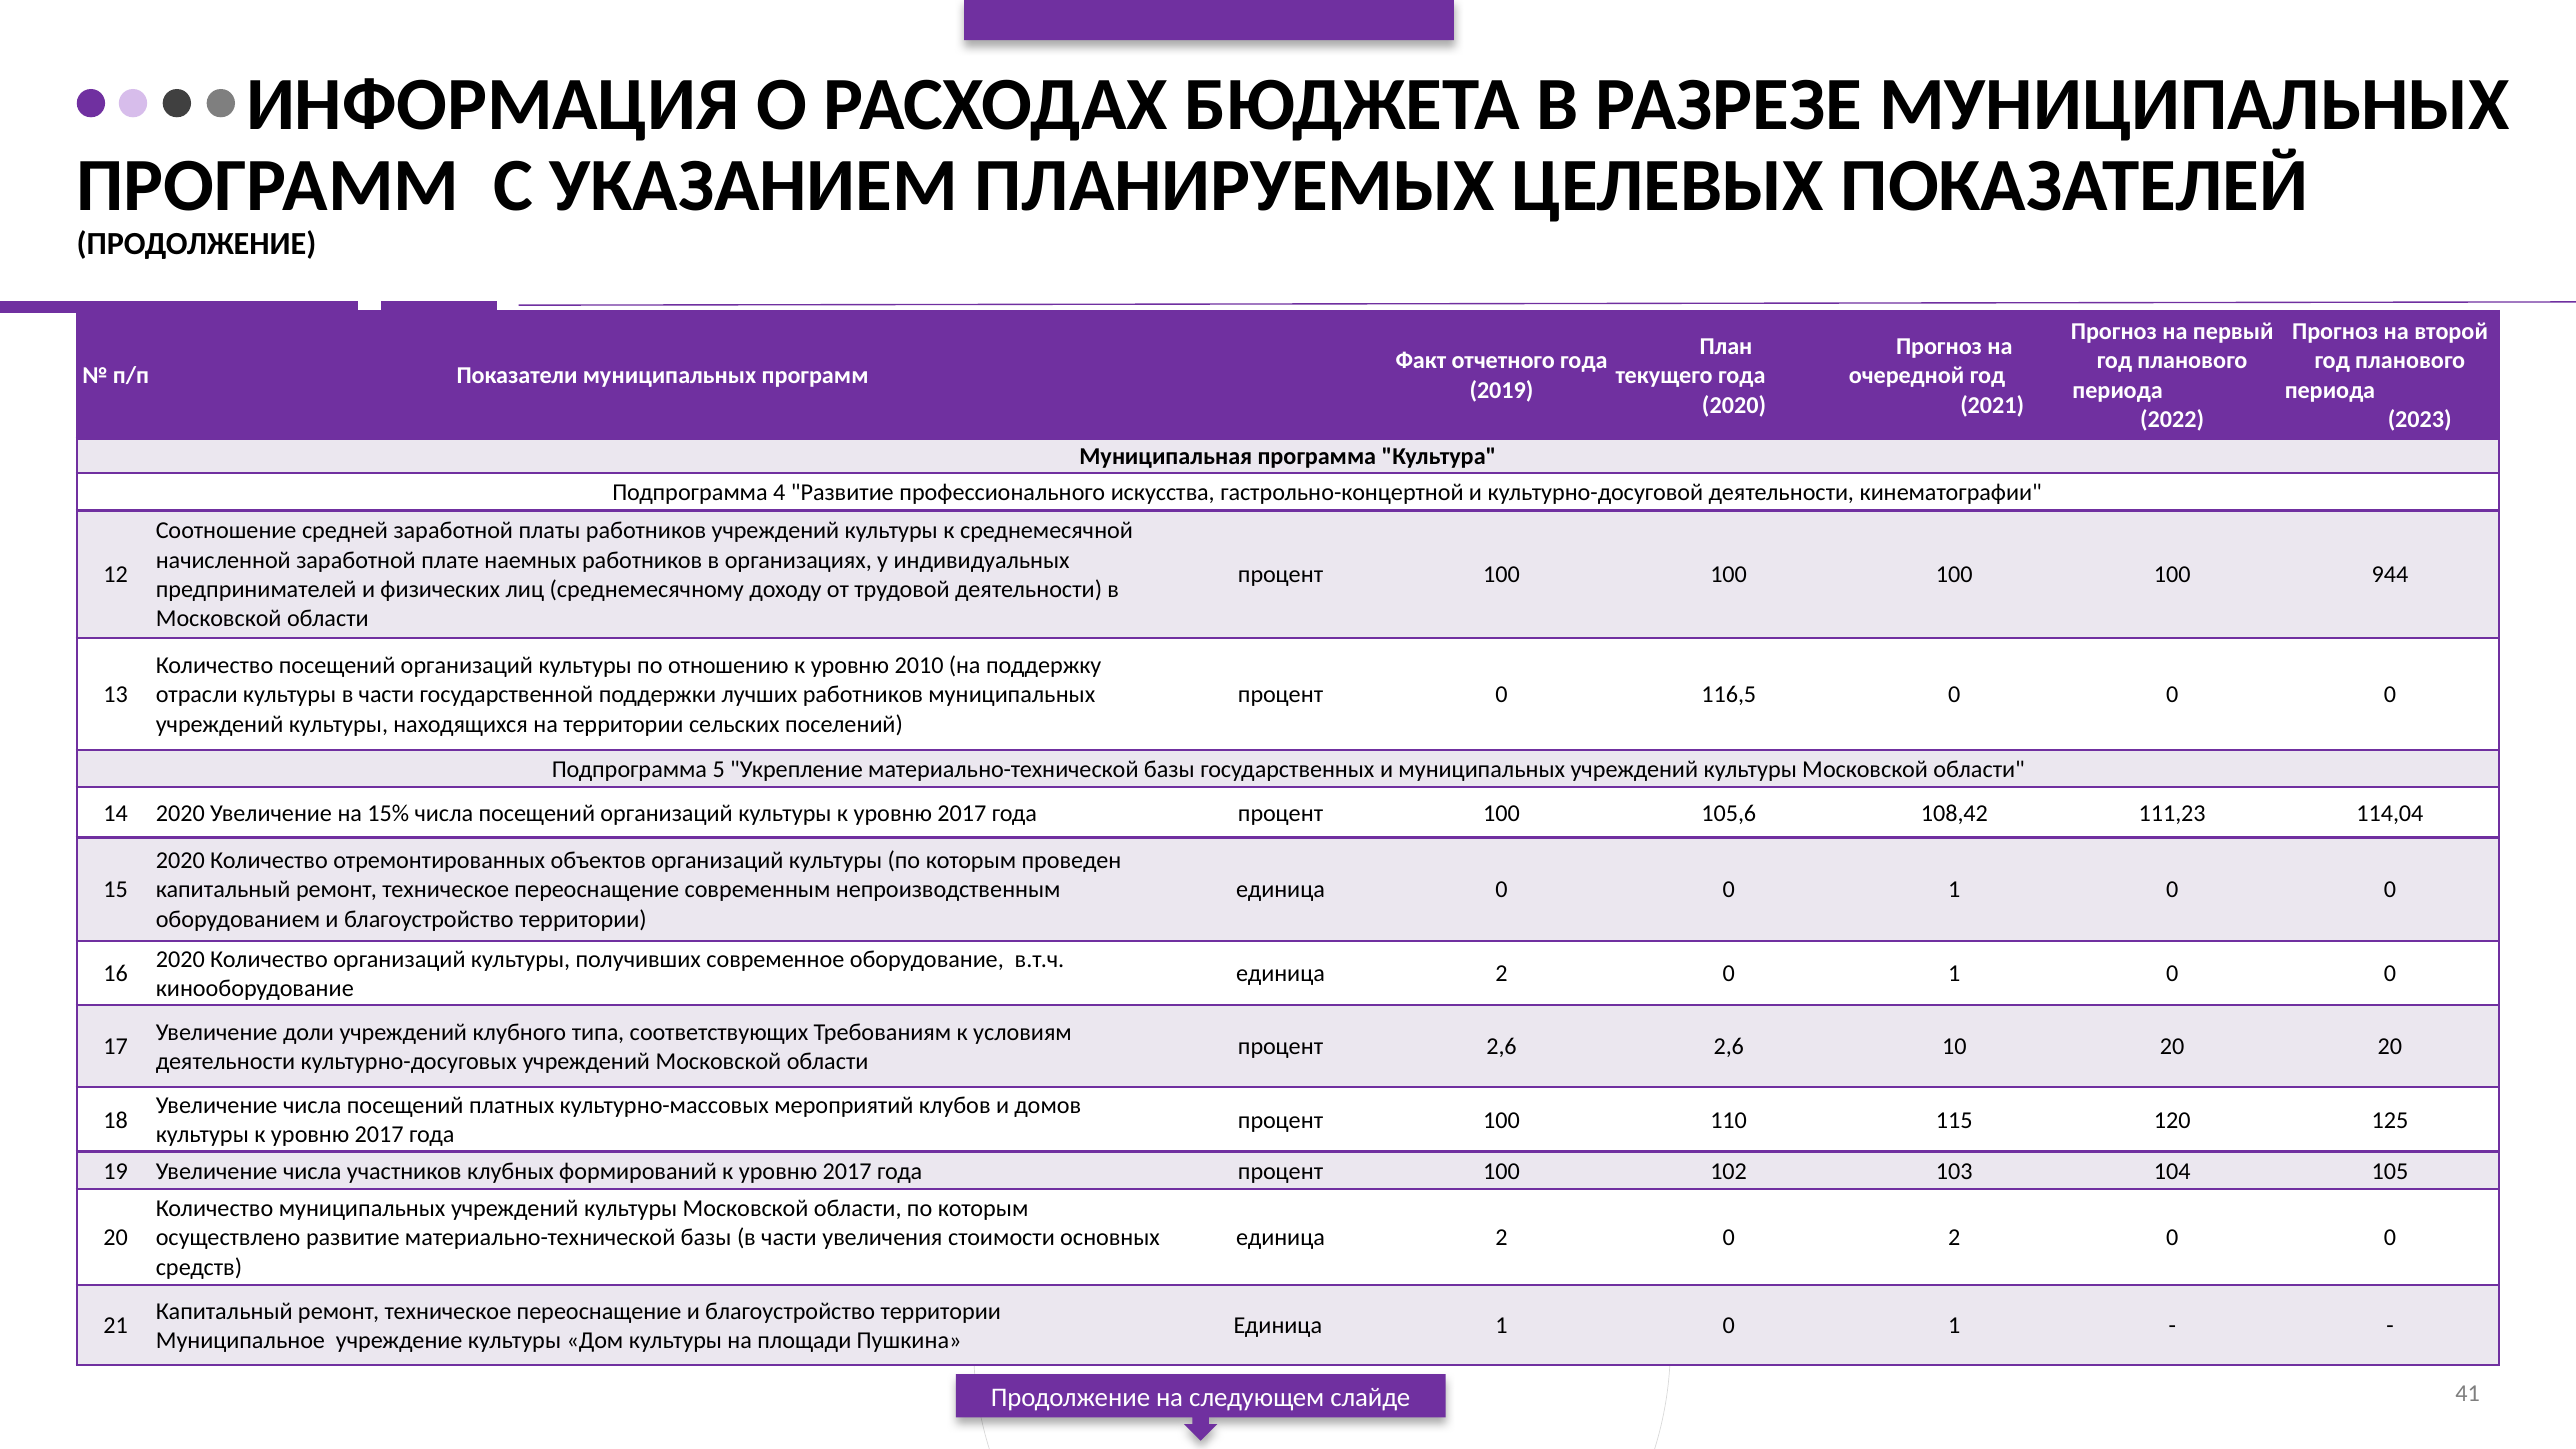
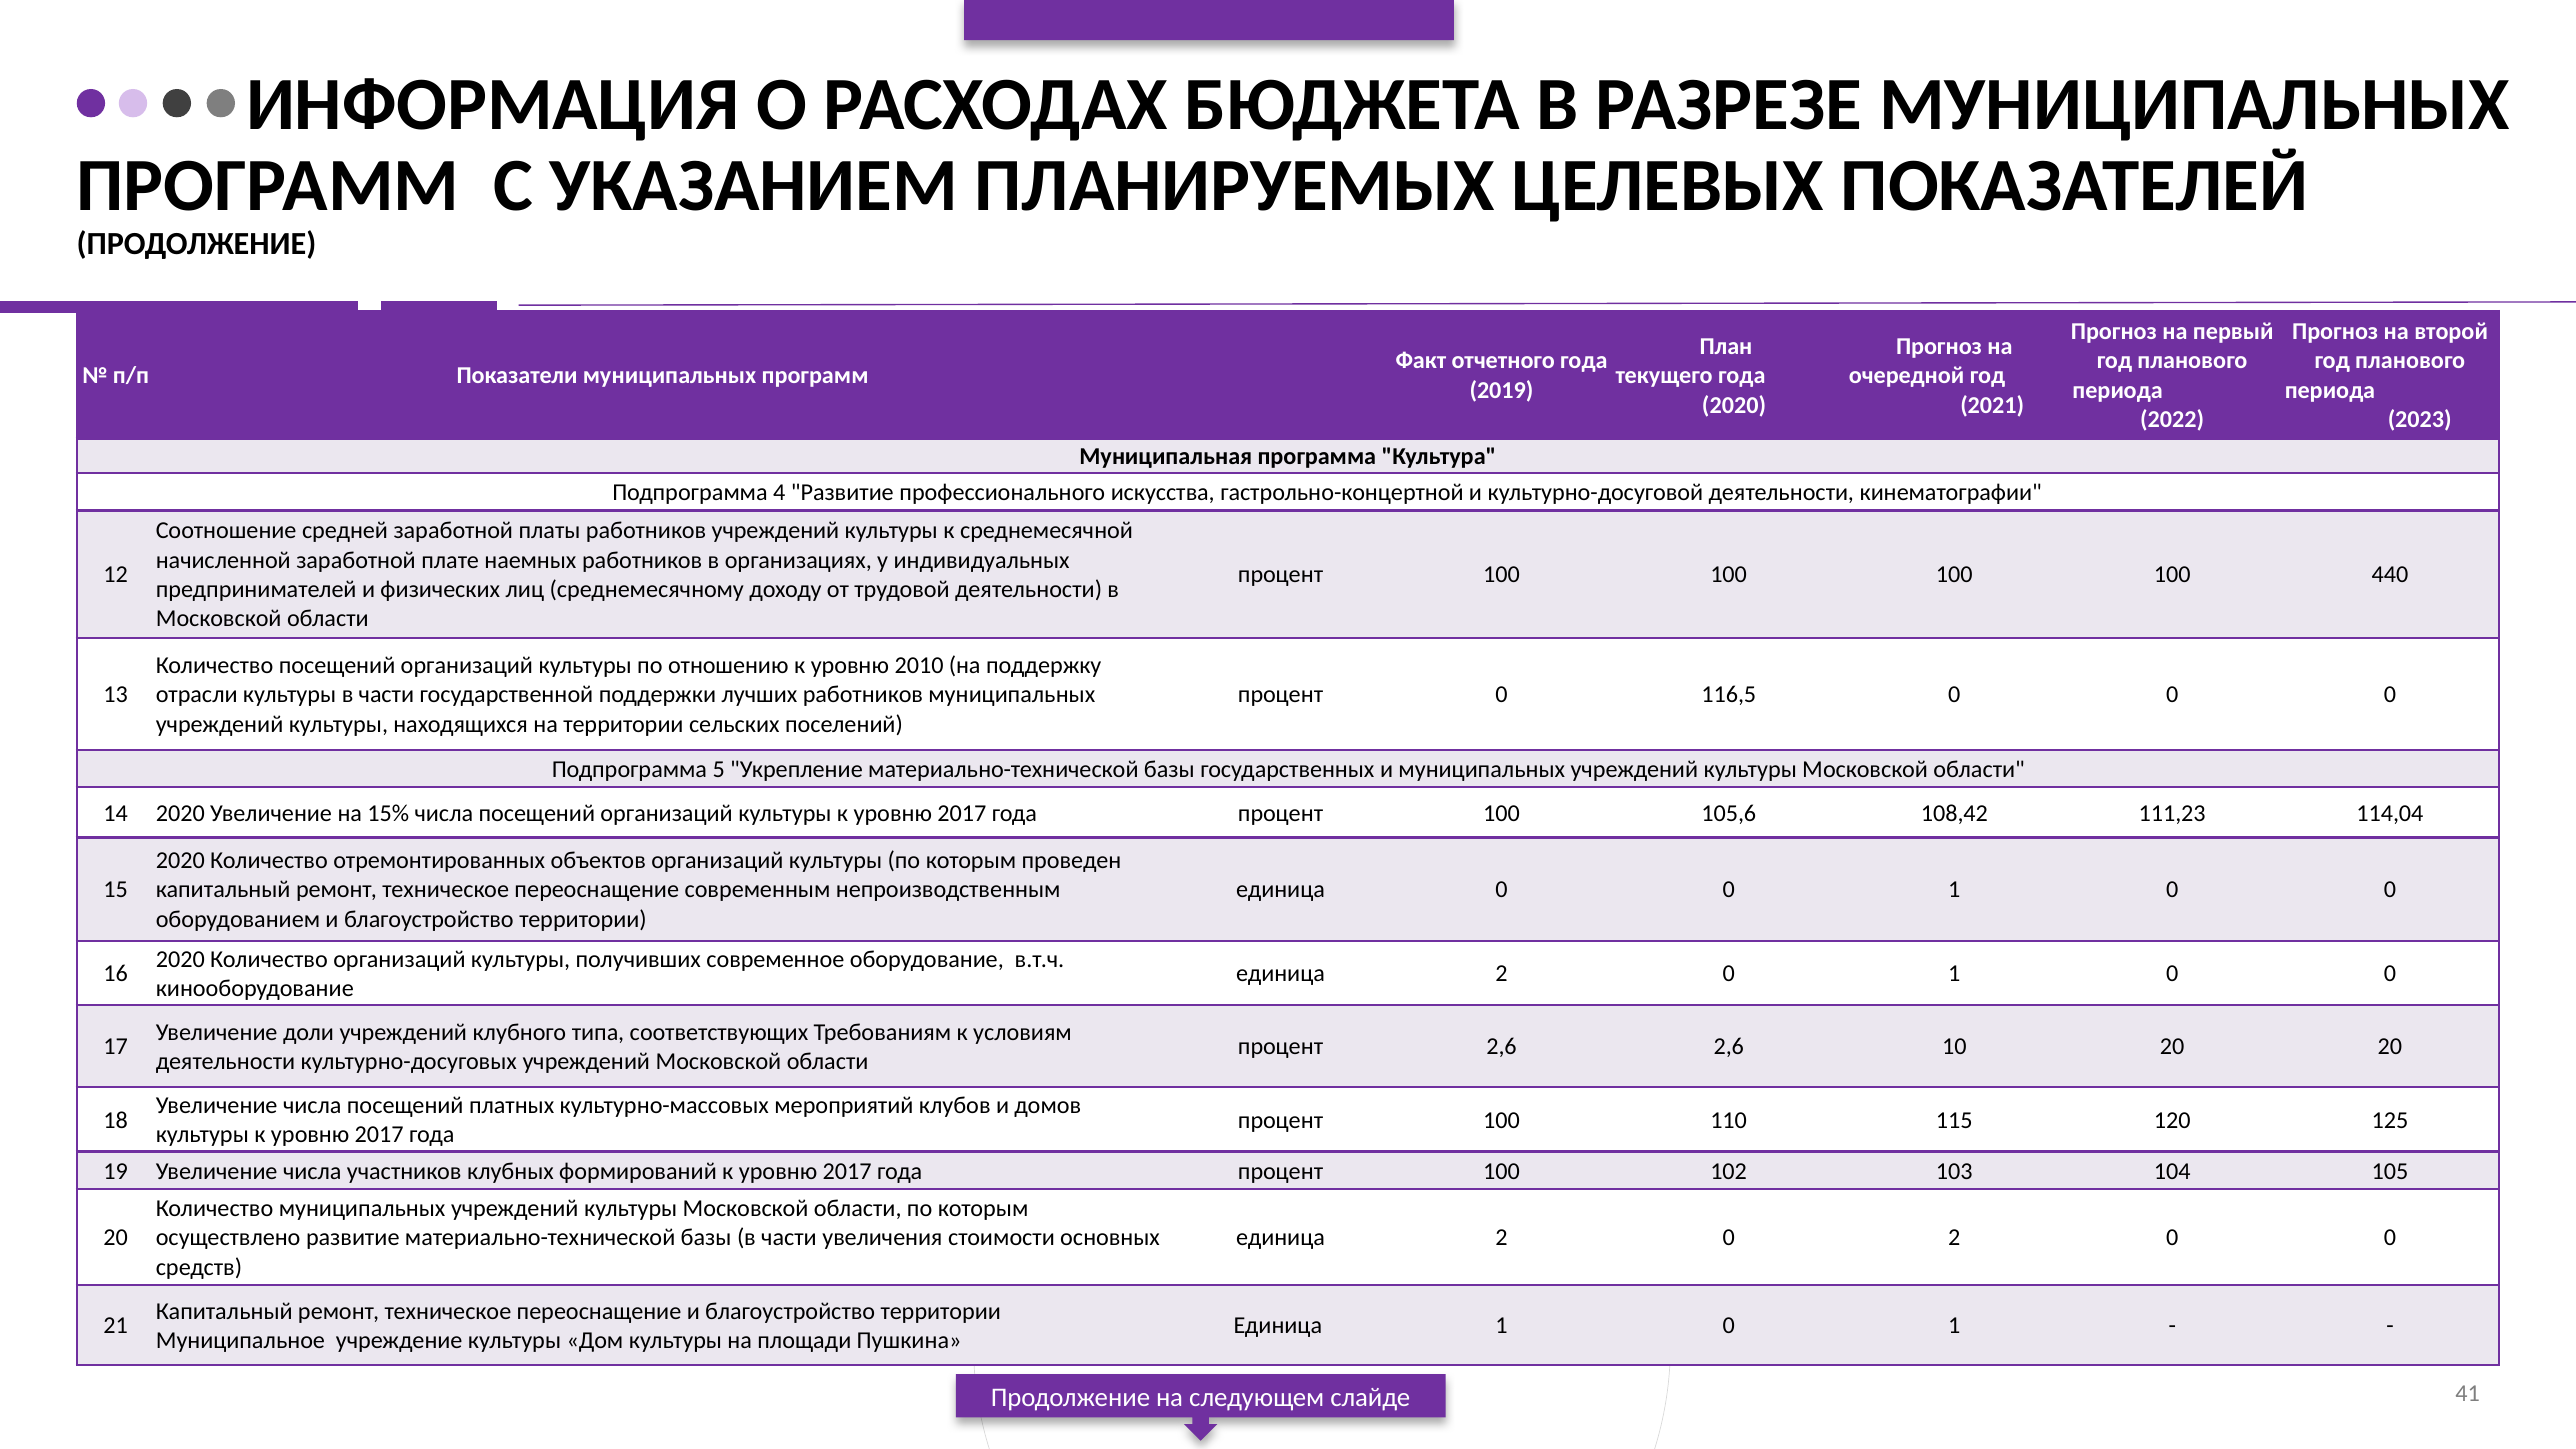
944: 944 -> 440 (2390, 575)
